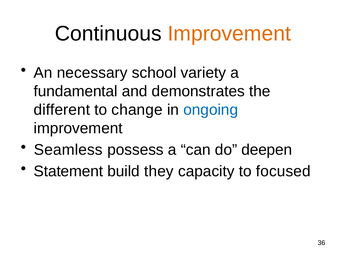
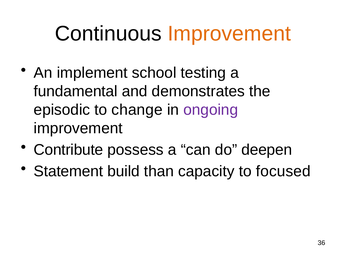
necessary: necessary -> implement (92, 73)
variety: variety -> testing (203, 73)
different: different -> episodic (62, 109)
ongoing colour: blue -> purple (211, 109)
Seamless: Seamless -> Contribute (68, 149)
they: they -> than (159, 171)
